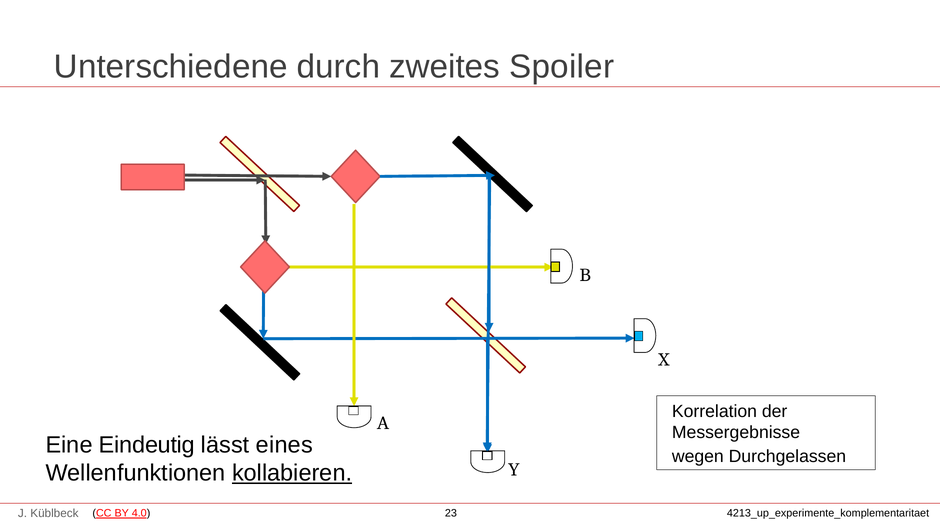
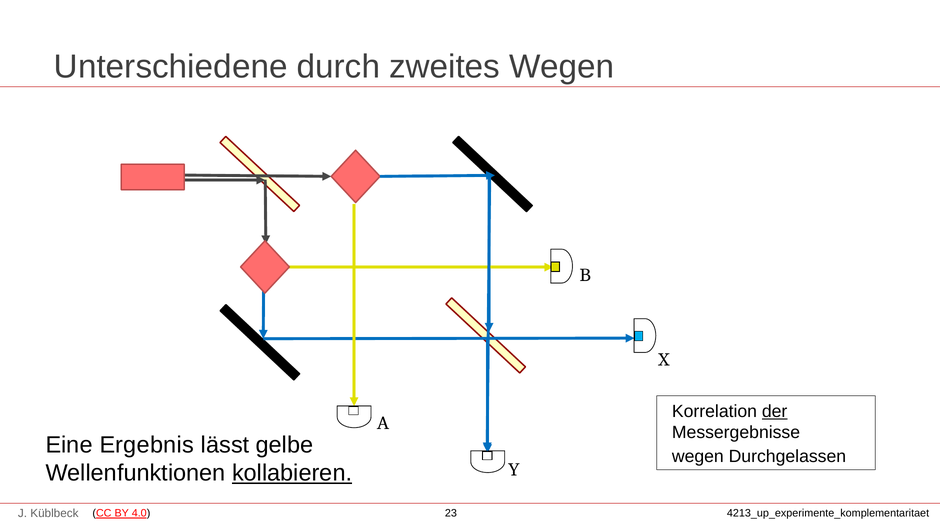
zweites Spoiler: Spoiler -> Wegen (562, 67)
der underline: none -> present (775, 411)
Eindeutig: Eindeutig -> Ergebnis (147, 445)
eines: eines -> gelbe (285, 445)
